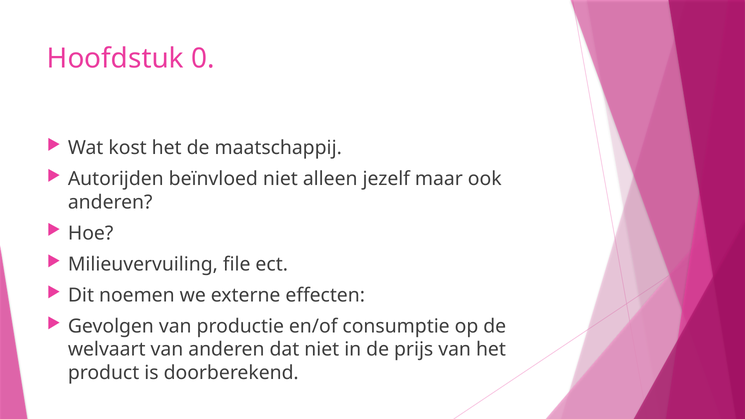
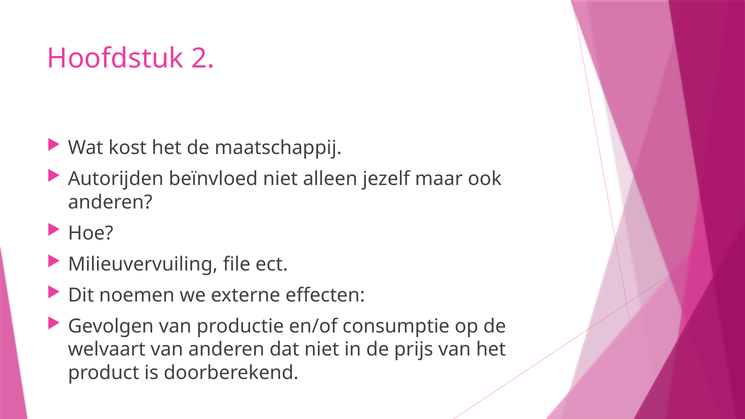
0: 0 -> 2 (203, 59)
